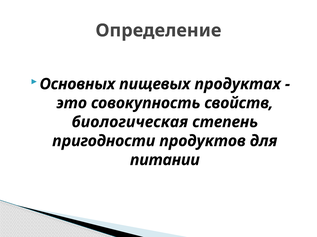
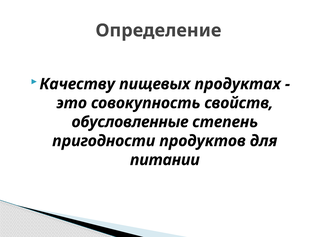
Основных: Основных -> Качеству (77, 84)
биологическая: биологическая -> обусловленные (130, 122)
